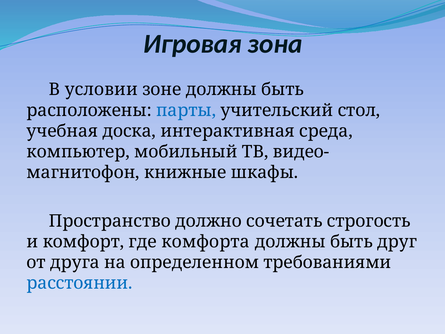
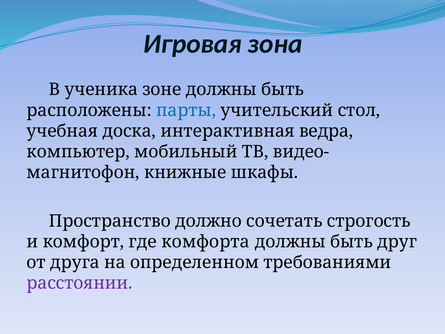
условии: условии -> ученика (101, 90)
среда: среда -> ведра (326, 131)
расстоянии colour: blue -> purple (80, 283)
